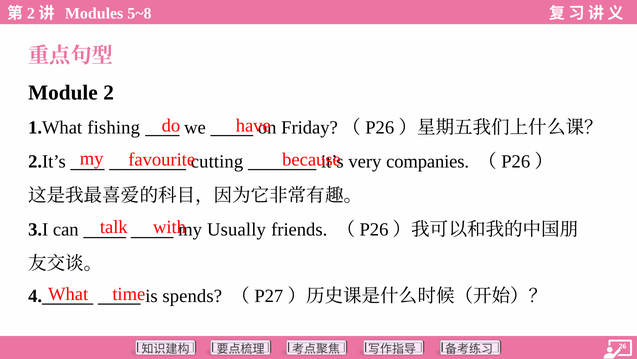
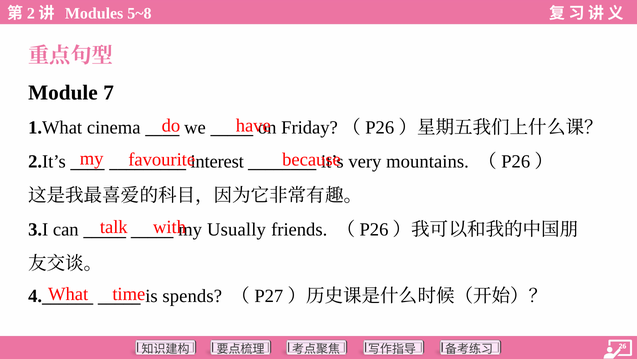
2: 2 -> 7 (109, 93)
fishing: fishing -> cinema (114, 128)
cutting: cutting -> interest (217, 161)
companies: companies -> mountains (428, 161)
